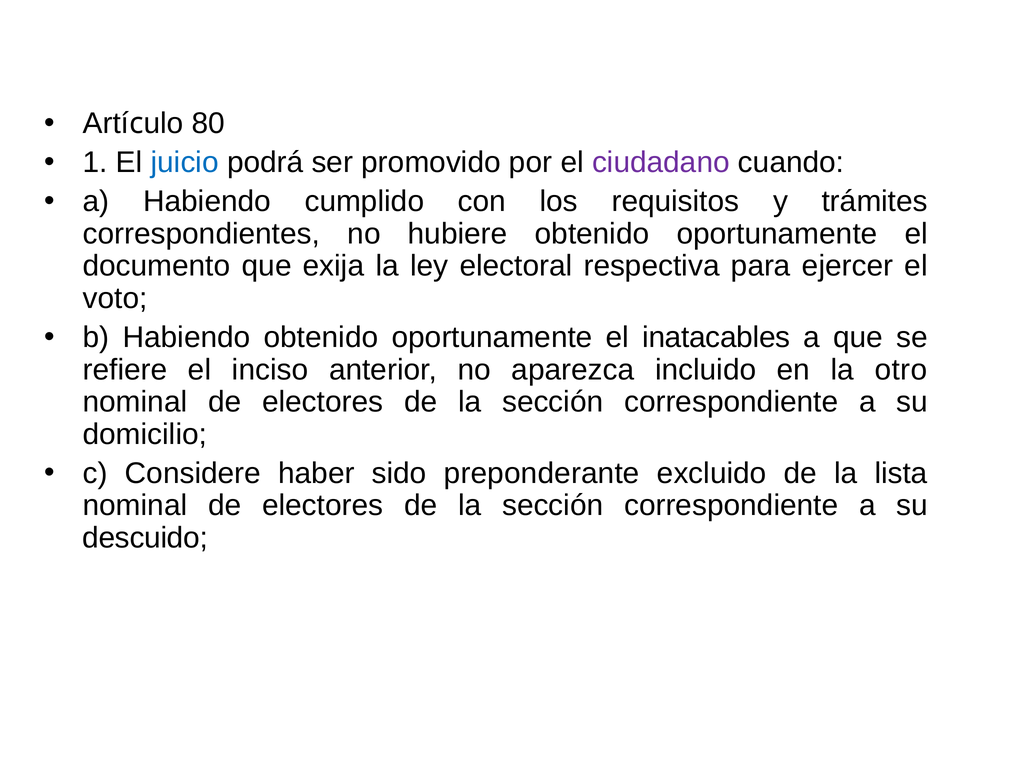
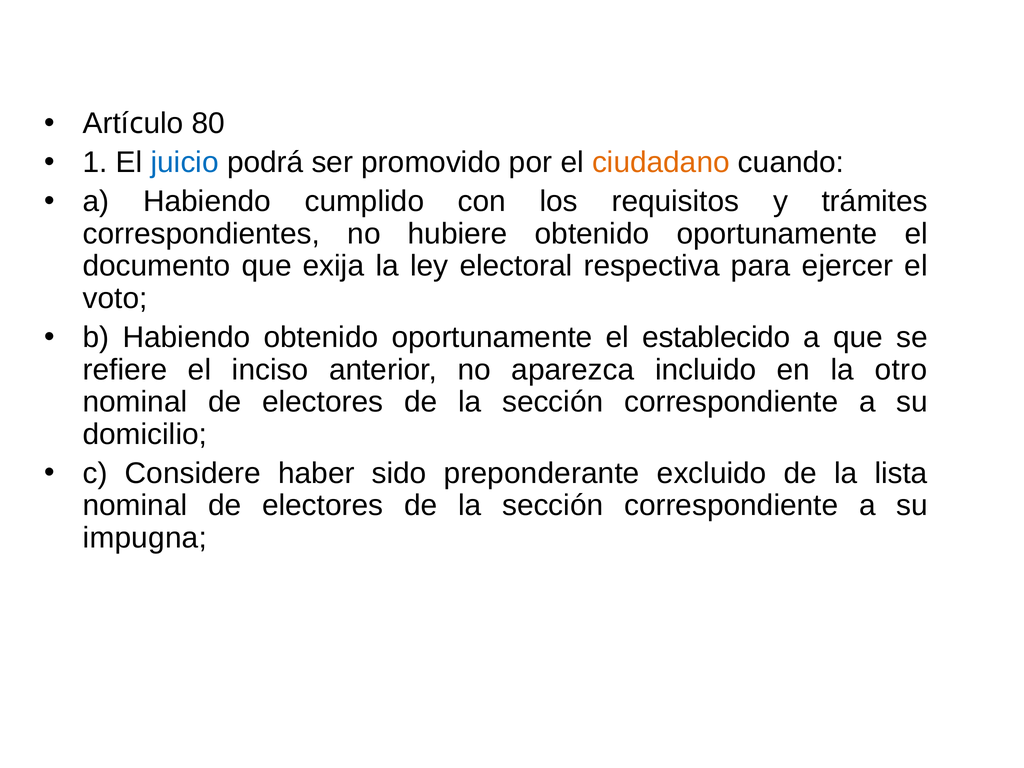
ciudadano colour: purple -> orange (661, 163)
inatacables: inatacables -> establecido (716, 337)
descuido: descuido -> impugna (145, 538)
